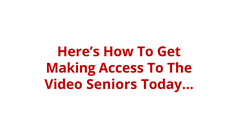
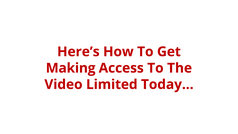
Seniors: Seniors -> Limited (112, 84)
